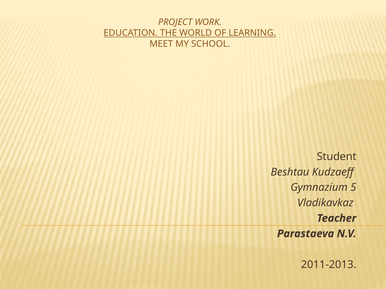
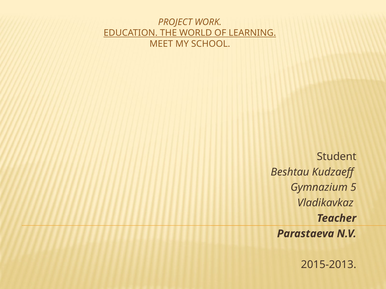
2011-2013: 2011-2013 -> 2015-2013 (329, 265)
